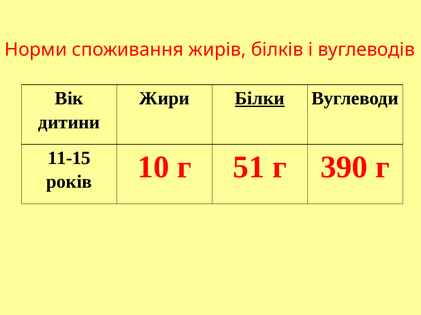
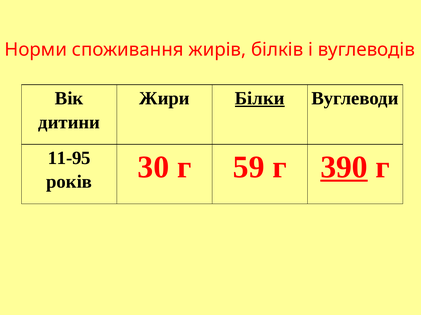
11-15: 11-15 -> 11-95 (69, 158)
10: 10 -> 30 (153, 168)
51: 51 -> 59 (249, 168)
390 underline: none -> present (344, 168)
